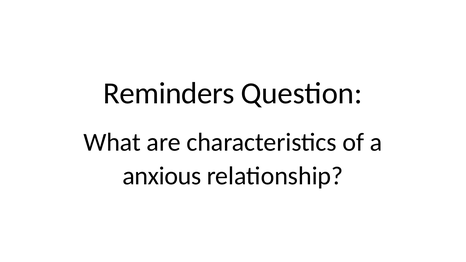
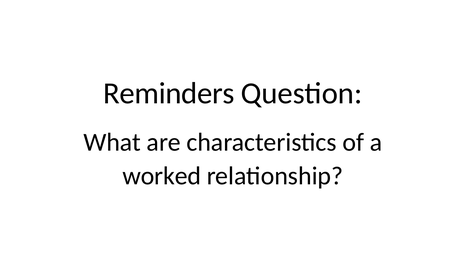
anxious: anxious -> worked (162, 176)
